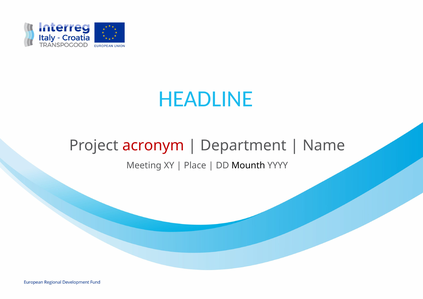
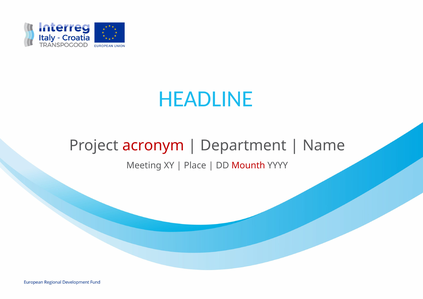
Mounth colour: black -> red (248, 166)
